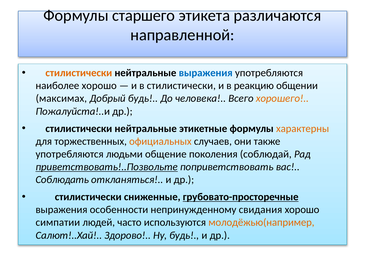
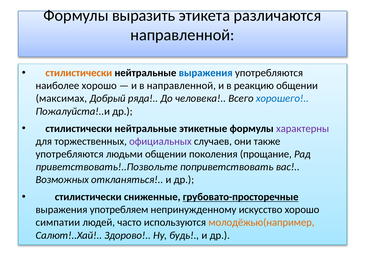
старшего: старшего -> выразить (144, 15)
в стилистически: стилистически -> направленной (181, 86)
Добрый будь: будь -> ряда (143, 98)
хорошего colour: orange -> blue (282, 98)
характерны colour: orange -> purple (303, 128)
официальных colour: orange -> purple (160, 141)
людьми общение: общение -> общении (166, 154)
соблюдай: соблюдай -> прощание (266, 154)
приветствовать!..Позвольте underline: present -> none (107, 167)
Соблюдать: Соблюдать -> Возможных (62, 179)
особенности: особенности -> употребляем (119, 209)
свидания: свидания -> искусство (261, 209)
